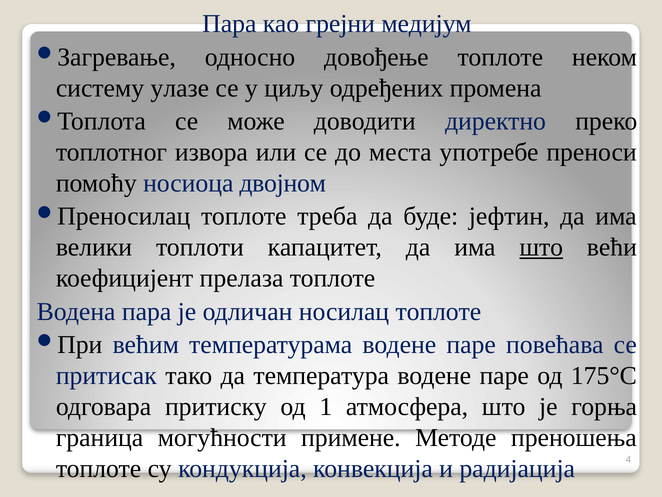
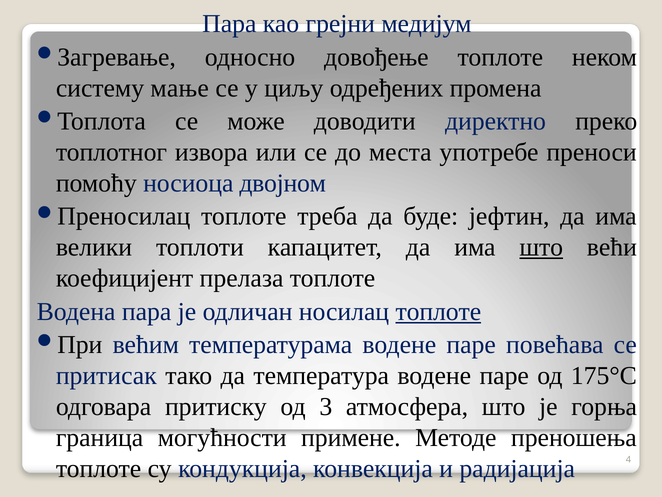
улазе: улазе -> мање (180, 88)
топлоте underline: none -> present (438, 311)
1: 1 -> 3 (326, 406)
